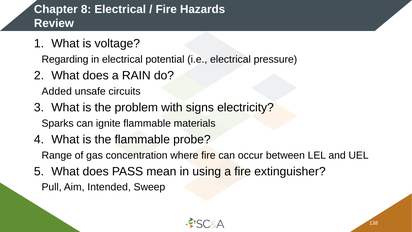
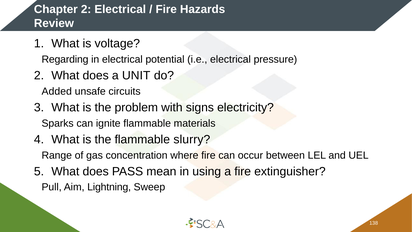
Chapter 8: 8 -> 2 (86, 9)
RAIN: RAIN -> UNIT (136, 75)
probe: probe -> slurry (192, 139)
Intended: Intended -> Lightning (109, 187)
